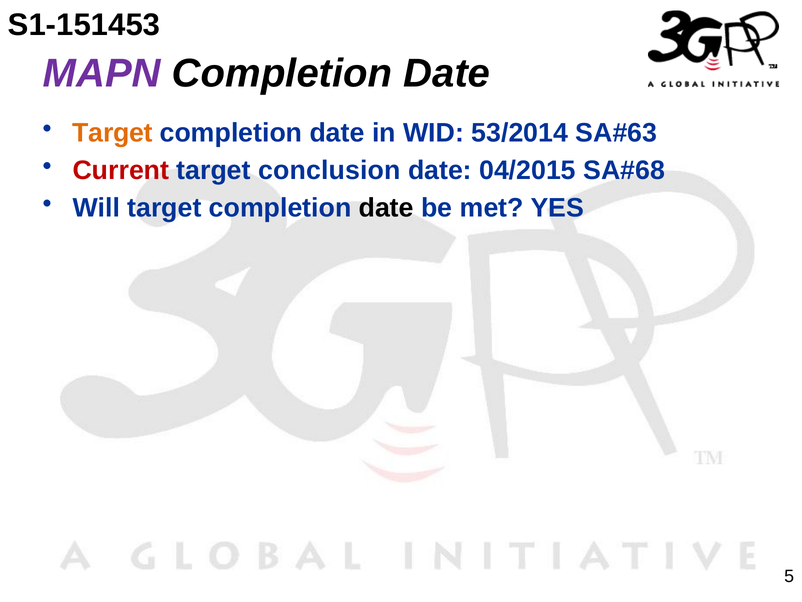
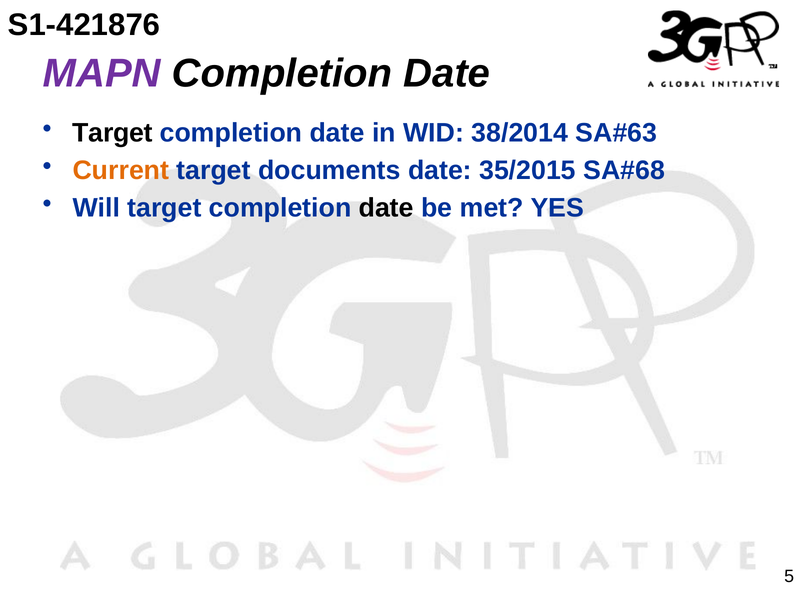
S1-151453: S1-151453 -> S1-421876 (84, 25)
Target colour: orange -> black (113, 133)
53/2014: 53/2014 -> 38/2014 (520, 133)
Current colour: red -> orange (121, 170)
conclusion: conclusion -> documents (329, 170)
04/2015: 04/2015 -> 35/2015 (528, 170)
